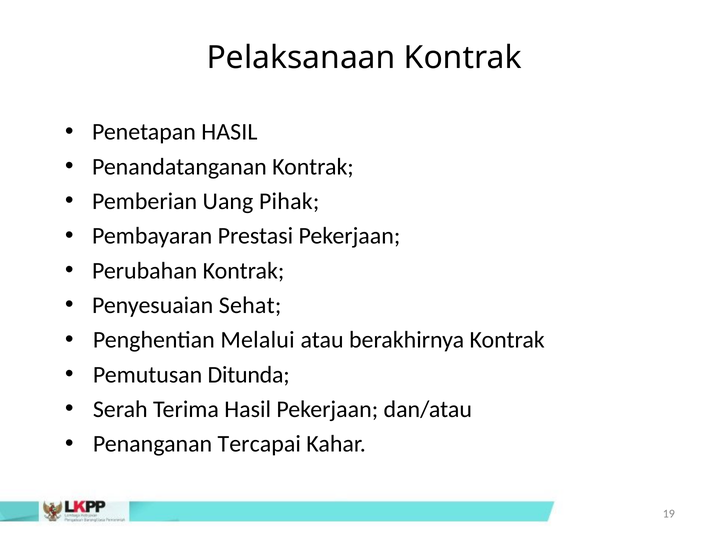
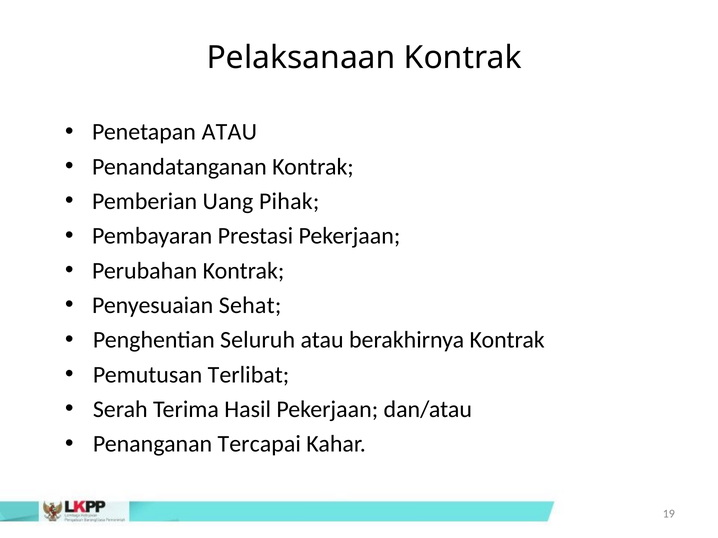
Penetapan HASIL: HASIL -> ATAU (229, 132)
Melalui: Melalui -> Seluruh (258, 340)
Ditunda: Ditunda -> Terlibat (249, 375)
